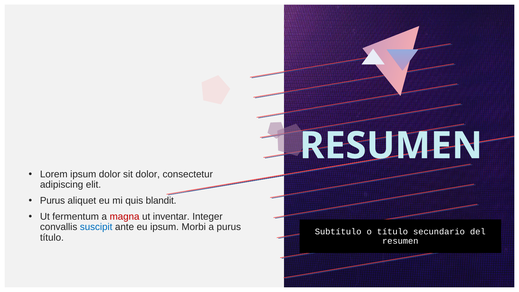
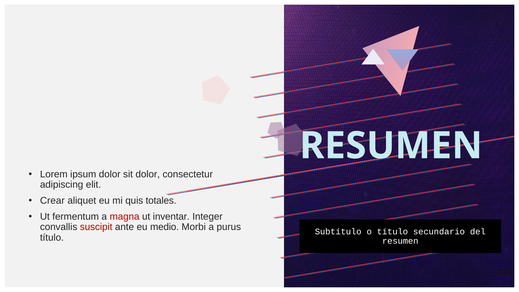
Purus: Purus -> Crear (52, 201)
blandit: blandit -> totales (161, 201)
suscipit colour: blue -> red (96, 227)
eu ipsum: ipsum -> medio (165, 227)
